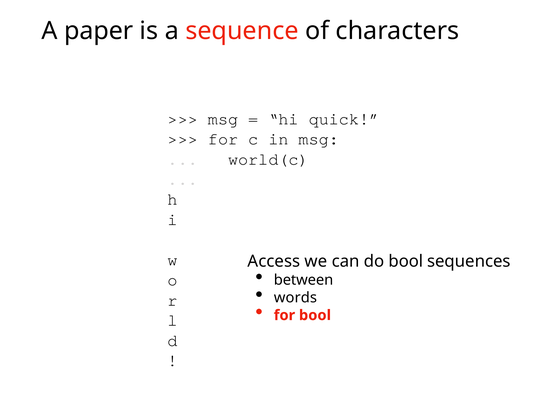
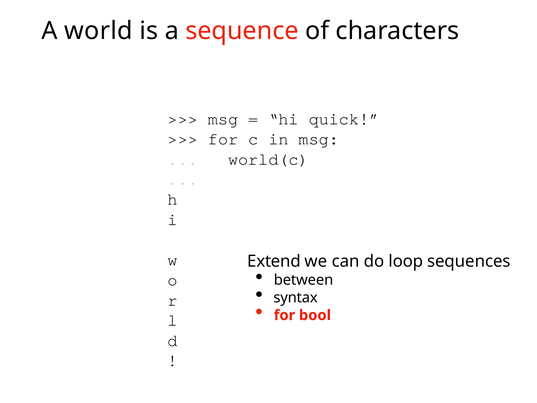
paper: paper -> world (98, 31)
Access: Access -> Extend (274, 261)
do bool: bool -> loop (406, 261)
words: words -> syntax (296, 297)
